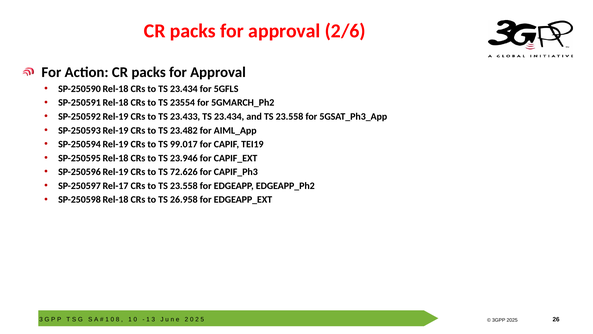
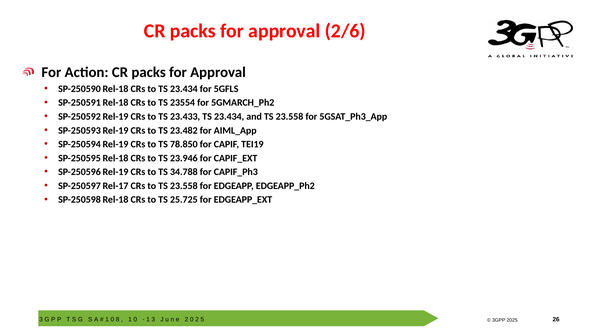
99.017: 99.017 -> 78.850 (184, 144)
72.626: 72.626 -> 34.788 (184, 172)
26.958: 26.958 -> 25.725 (184, 199)
